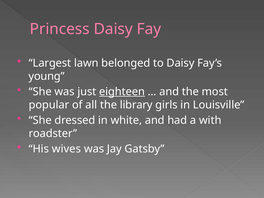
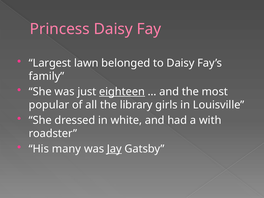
young: young -> family (46, 76)
wives: wives -> many (66, 149)
Jay underline: none -> present (114, 149)
